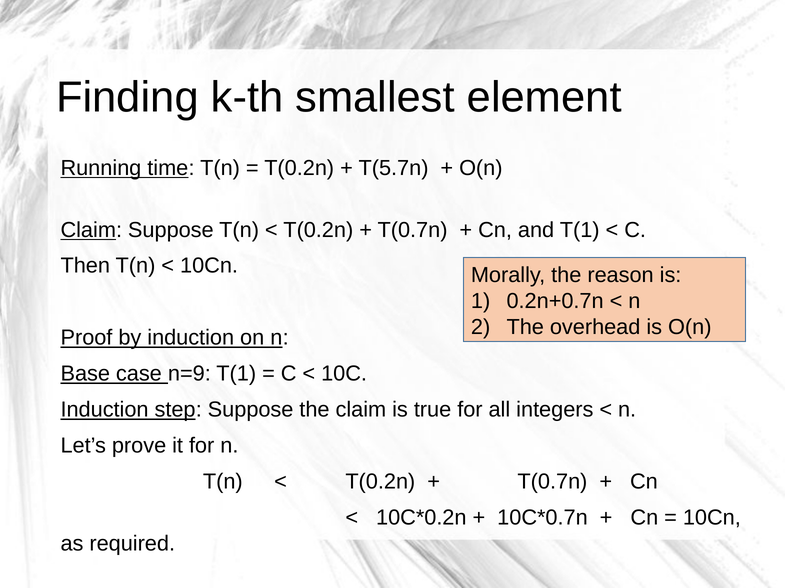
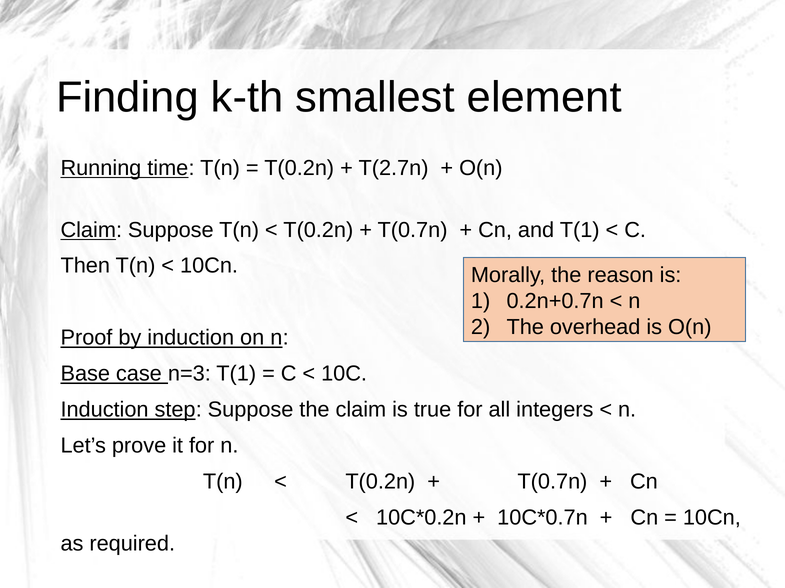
T(5.7n: T(5.7n -> T(2.7n (394, 168)
n=9: n=9 -> n=3 (189, 374)
